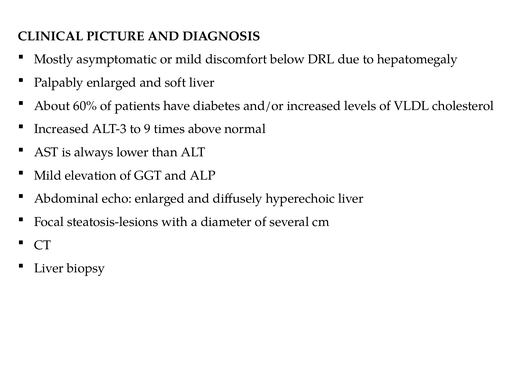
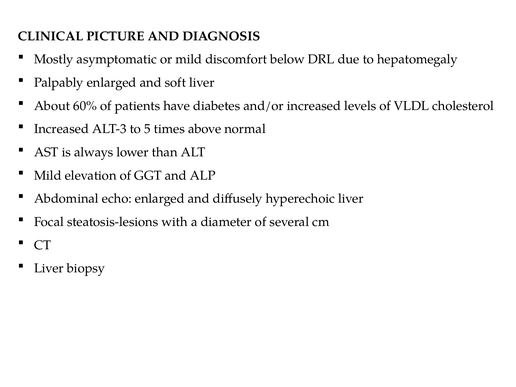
9: 9 -> 5 (147, 129)
